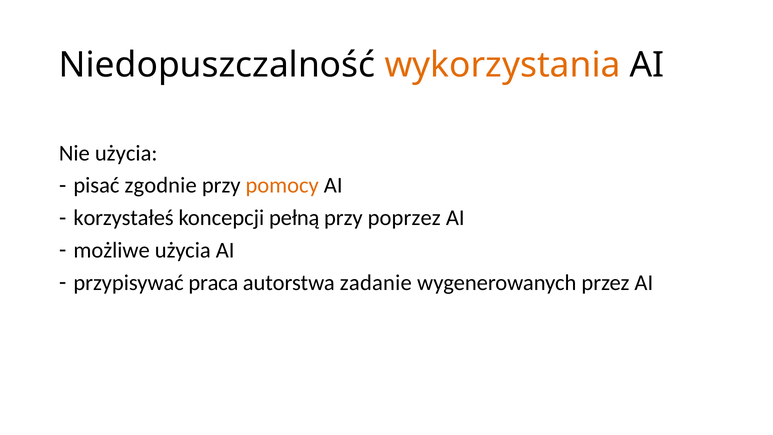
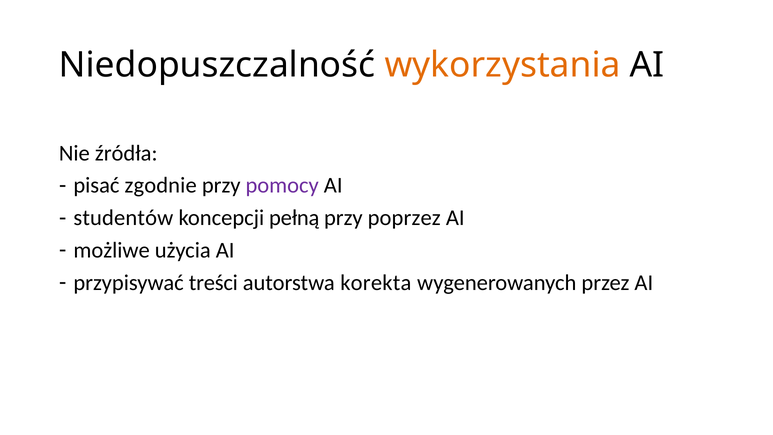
Nie użycia: użycia -> źródła (126, 153)
pomocy colour: orange -> purple (282, 185)
korzystałeś: korzystałeś -> studentów (123, 218)
praca: praca -> treści (213, 283)
zadanie: zadanie -> korekta (376, 283)
